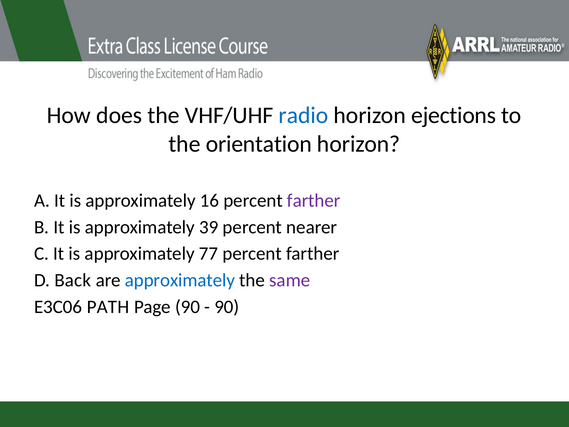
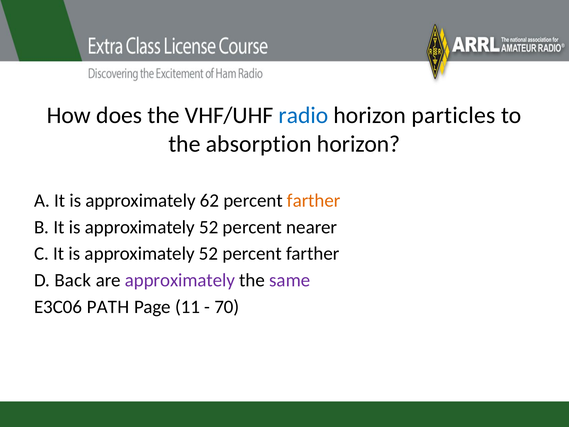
ejections: ejections -> particles (453, 115)
orientation: orientation -> absorption (259, 144)
16: 16 -> 62 (209, 200)
farther colour: purple -> orange (314, 200)
39: 39 -> 52 (209, 227)
77: 77 -> 52 (209, 254)
approximately colour: blue -> purple (180, 280)
Page 90: 90 -> 11 (187, 307)
90: 90 -> 70 (227, 307)
